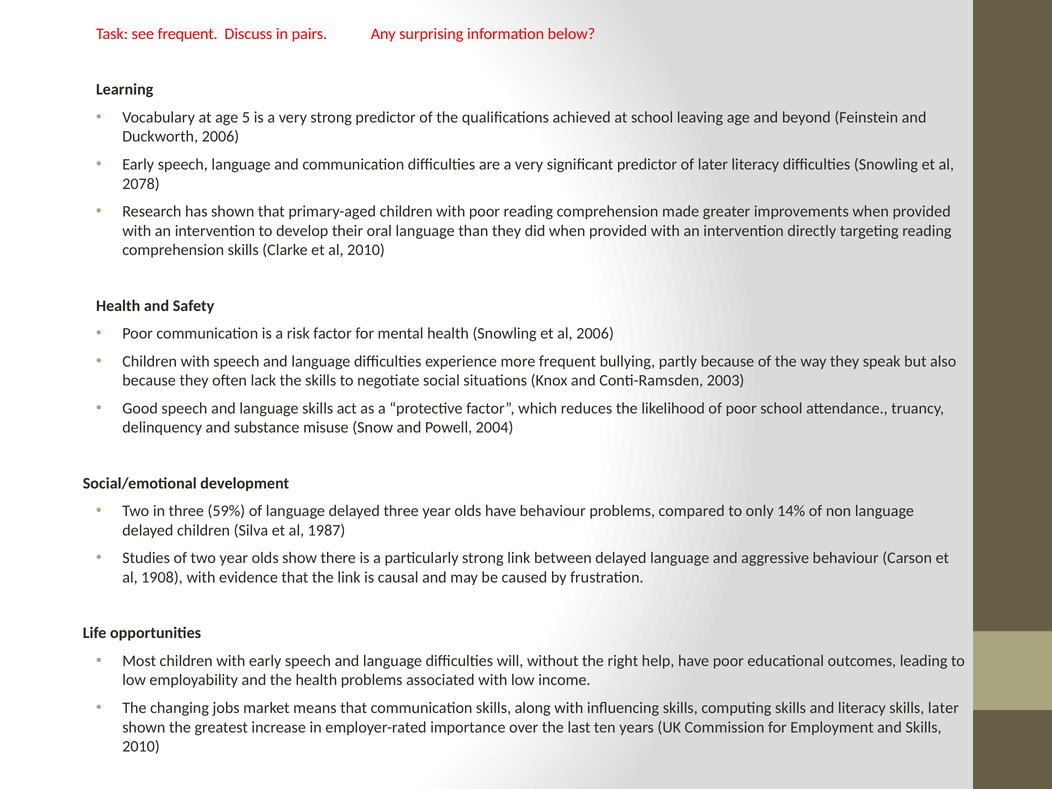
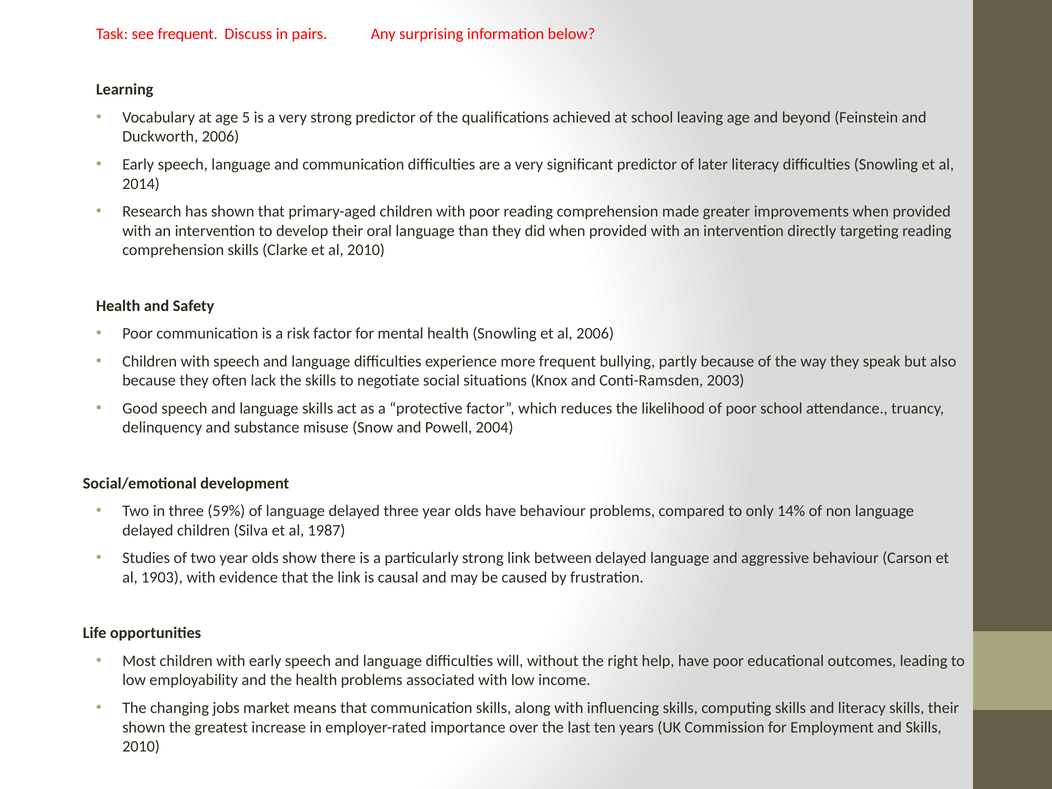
2078: 2078 -> 2014 (141, 184)
1908: 1908 -> 1903 (162, 577)
skills later: later -> their (943, 708)
